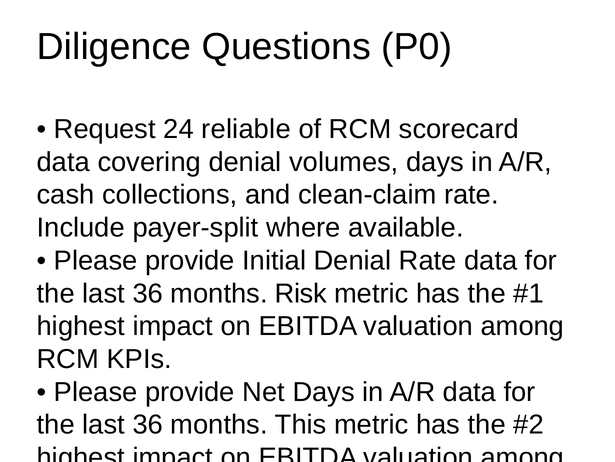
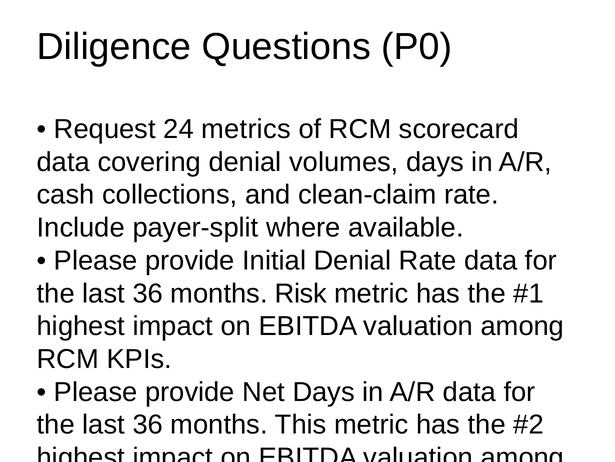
reliable: reliable -> metrics (246, 129)
